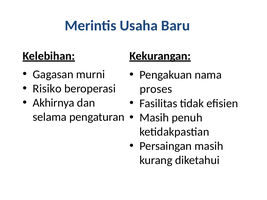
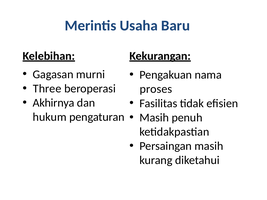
Risiko: Risiko -> Three (47, 89)
selama: selama -> hukum (50, 117)
